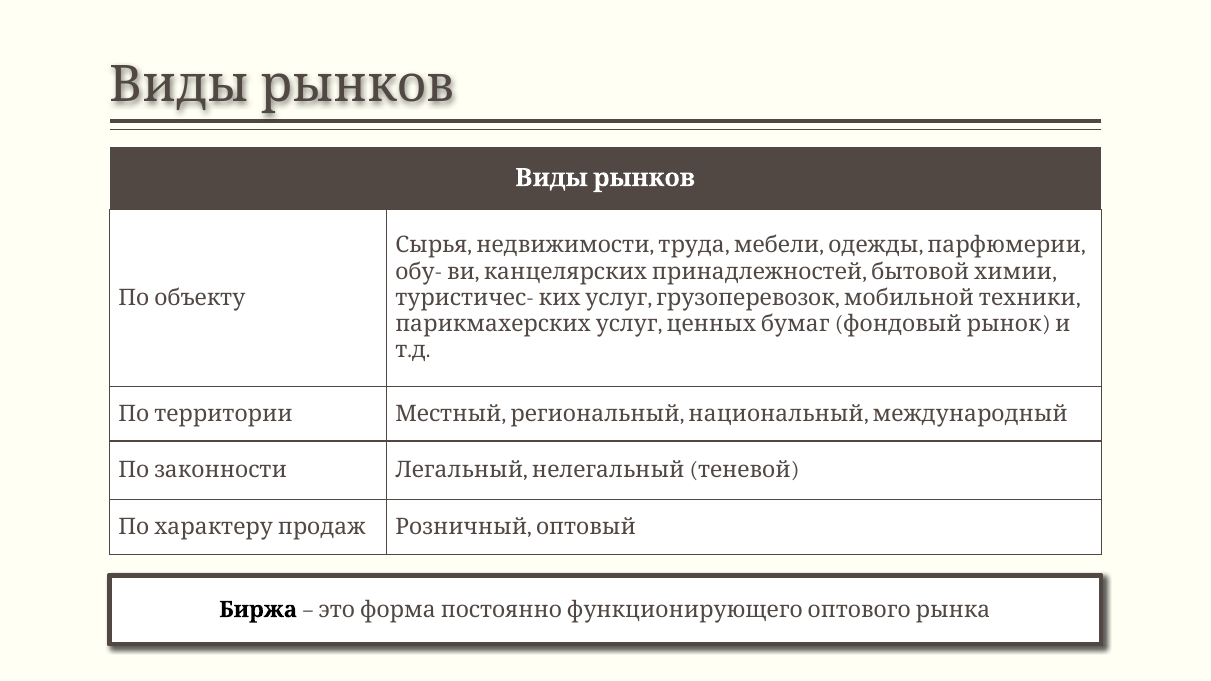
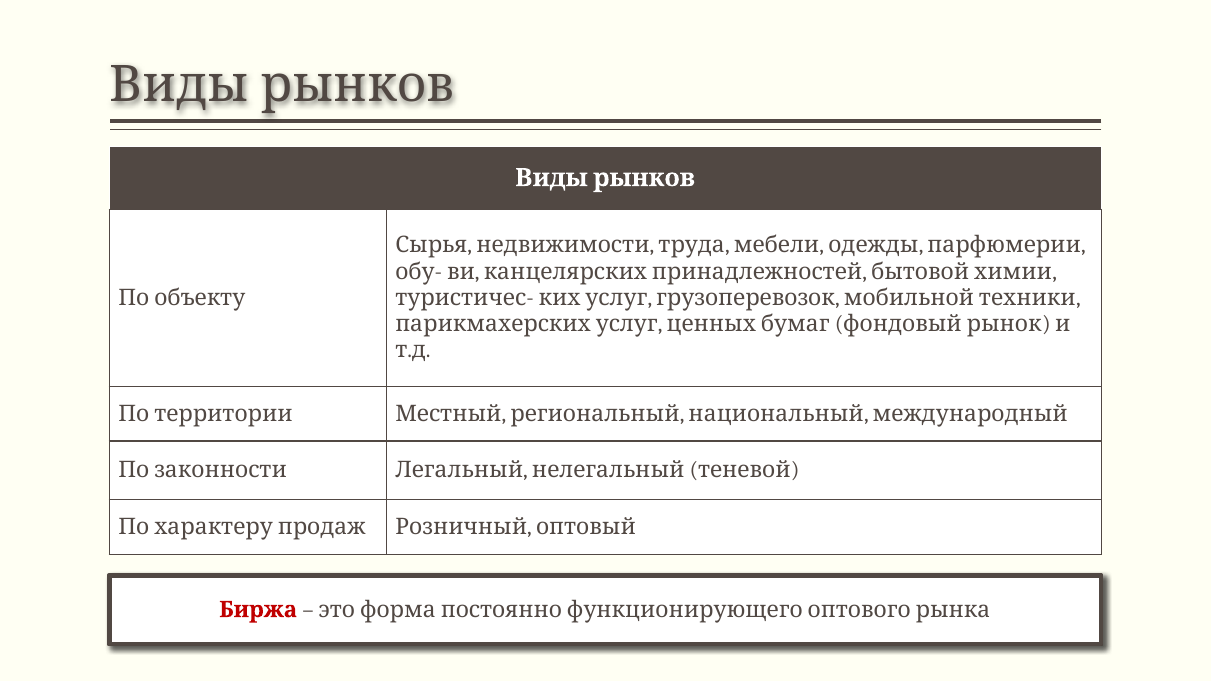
Биржа colour: black -> red (258, 610)
